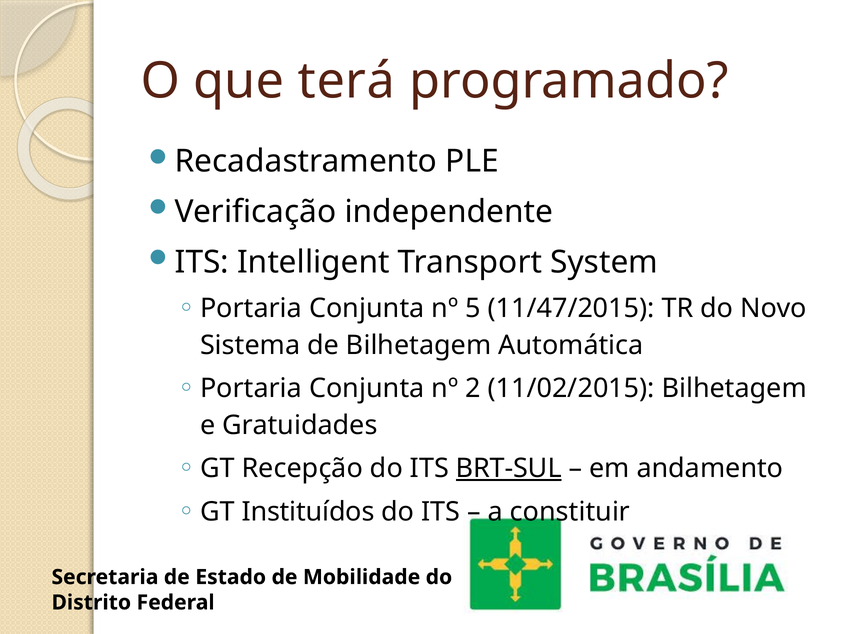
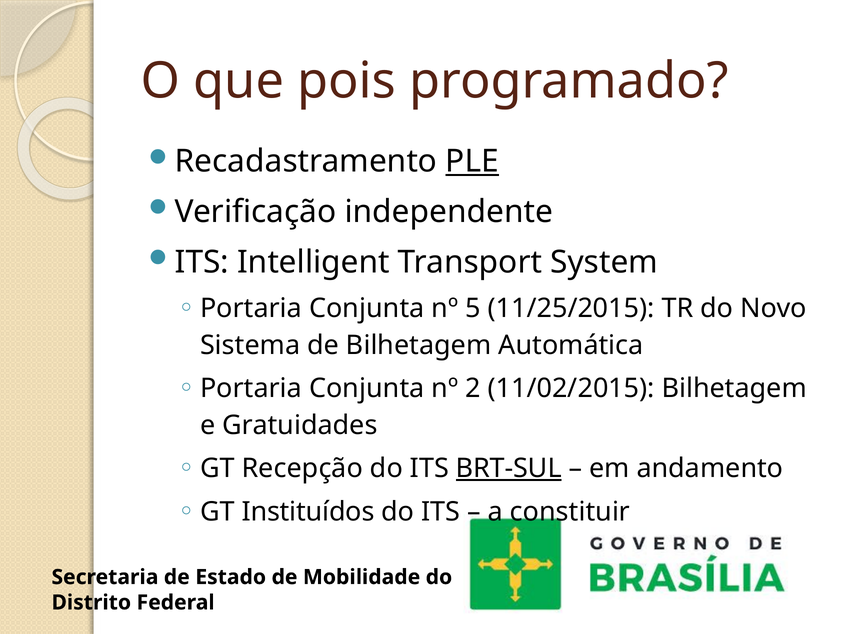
terá: terá -> pois (347, 81)
PLE underline: none -> present (472, 161)
11/47/2015: 11/47/2015 -> 11/25/2015 (571, 308)
